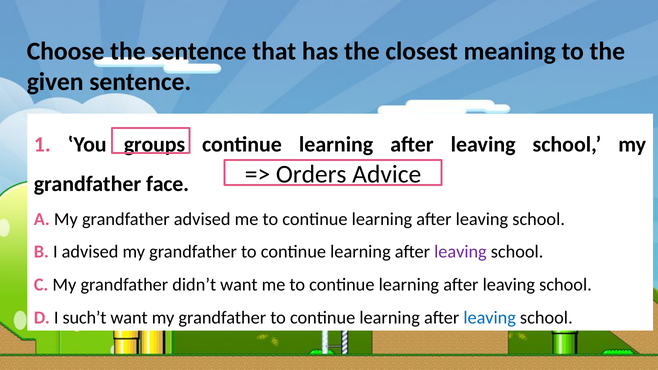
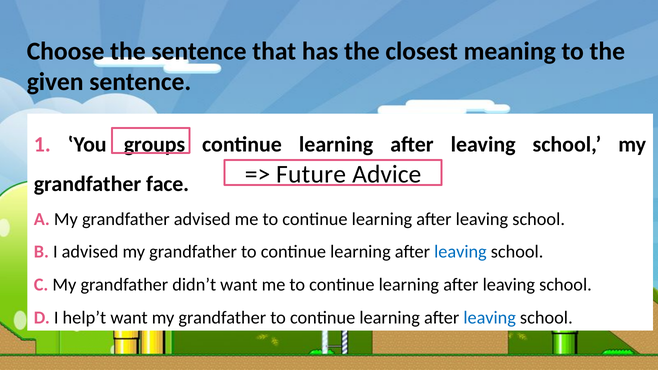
Orders: Orders -> Future (311, 174)
leaving colour: purple -> blue (460, 252)
such’t: such’t -> help’t (84, 318)
